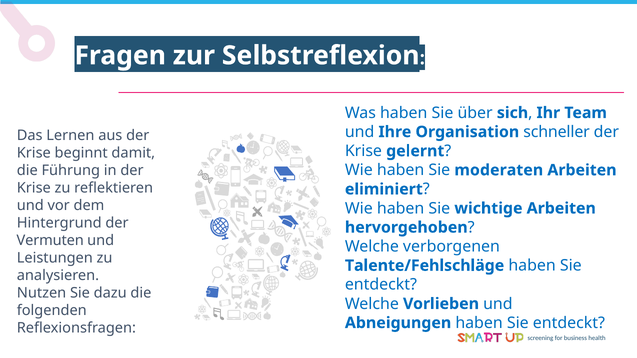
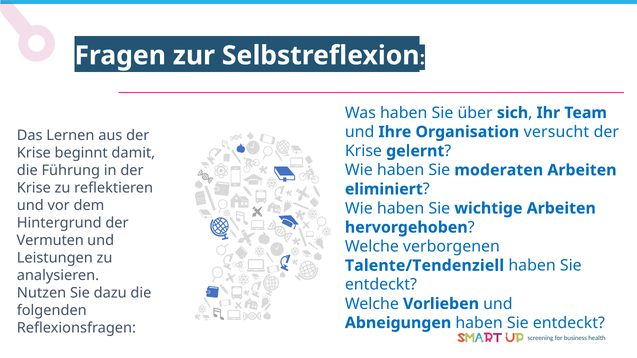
schneller: schneller -> versucht (556, 132)
Talente/Fehlschläge: Talente/Fehlschläge -> Talente/Tendenziell (424, 266)
